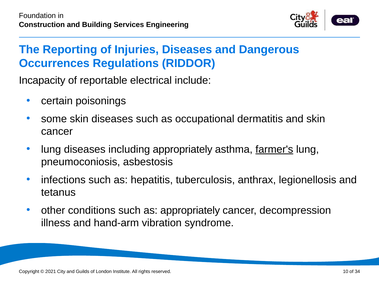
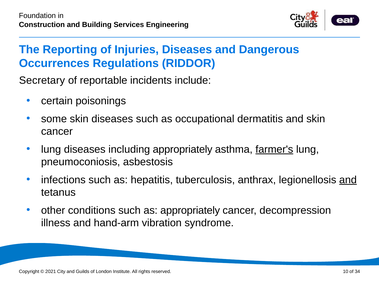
Incapacity: Incapacity -> Secretary (42, 81)
electrical: electrical -> incidents (151, 81)
and underline: none -> present (348, 180)
